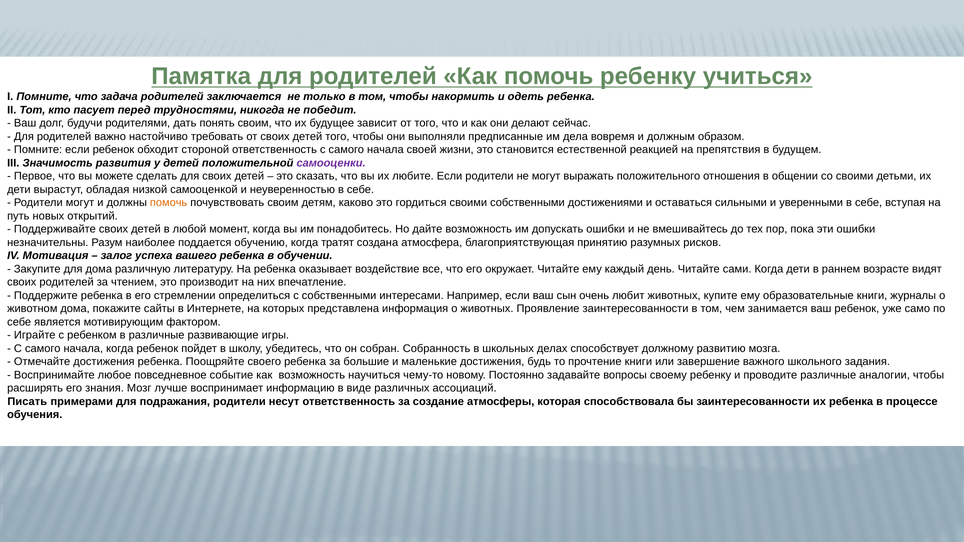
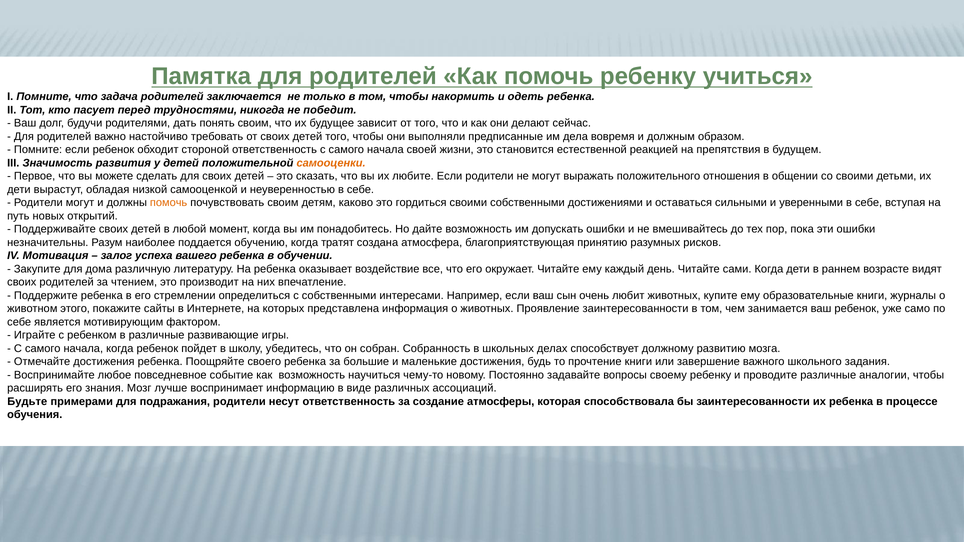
самооценки colour: purple -> orange (331, 163)
животном дома: дома -> этого (75, 309)
Писать: Писать -> Будьте (27, 402)
